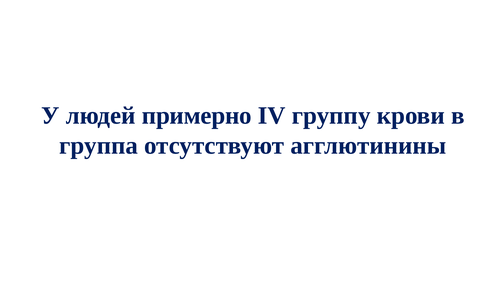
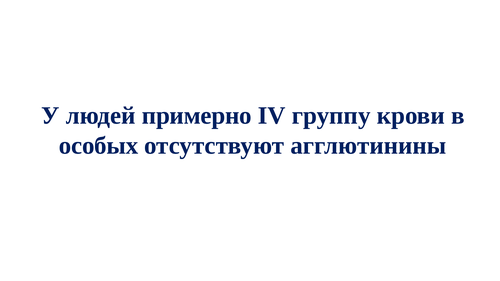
группа: группа -> особых (99, 146)
